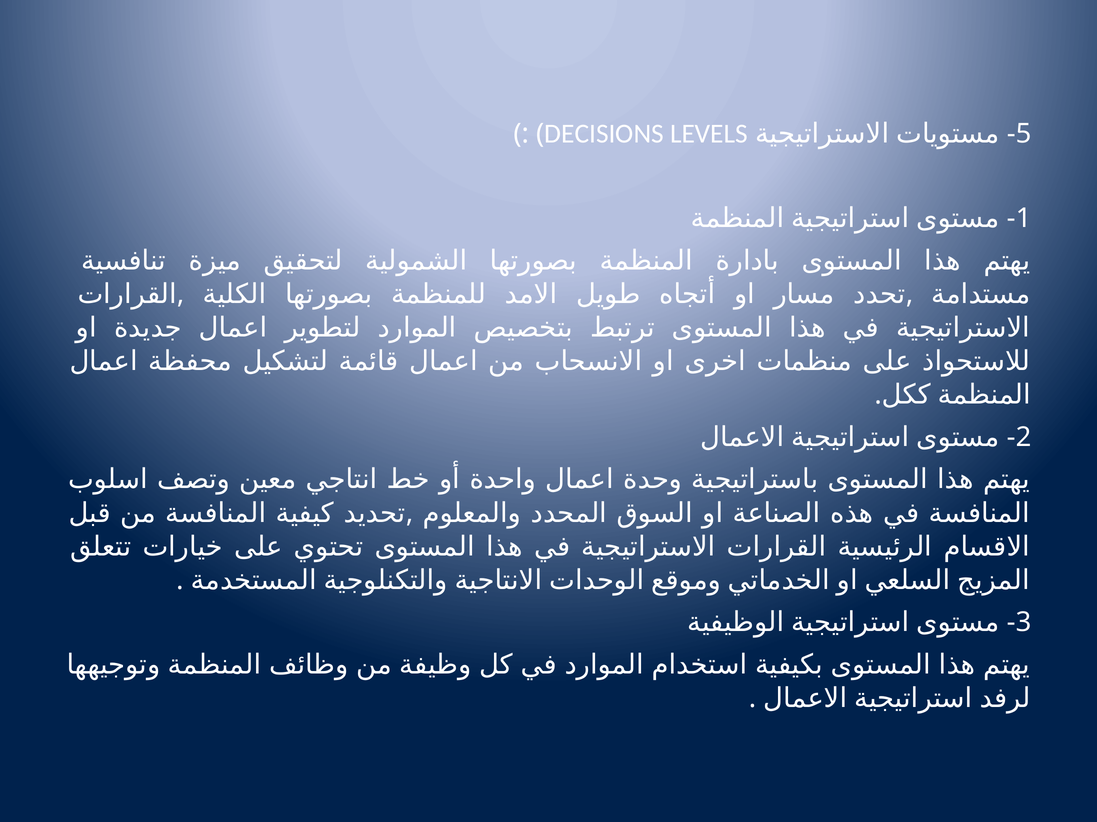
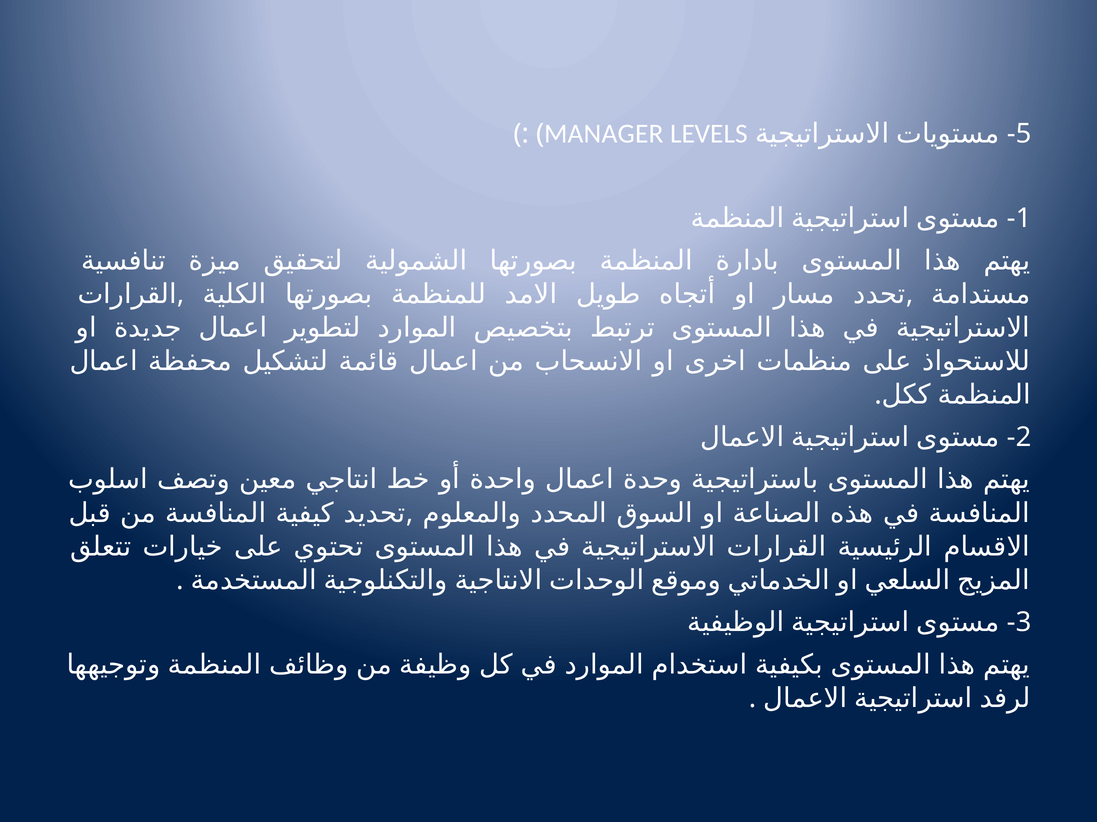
DECISIONS: DECISIONS -> MANAGER (604, 134)
